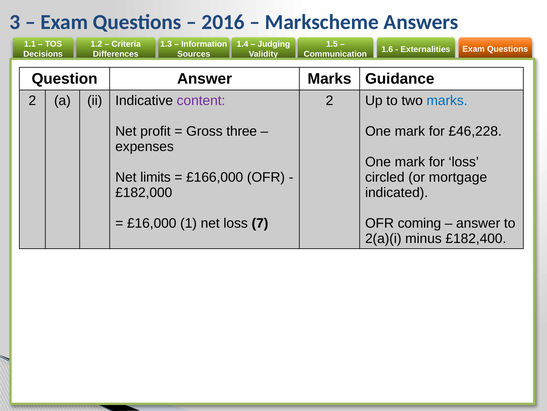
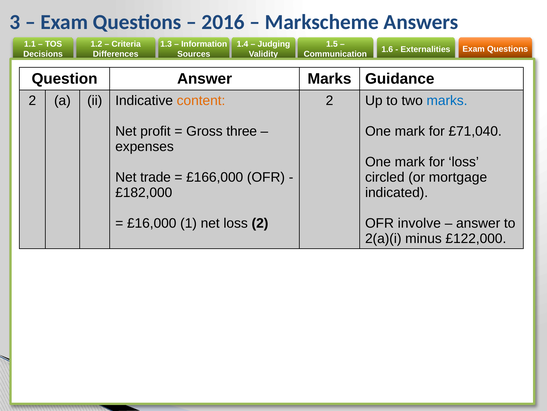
content colour: purple -> orange (201, 100)
£46,228: £46,228 -> £71,040 (475, 131)
limits: limits -> trade (156, 177)
loss 7: 7 -> 2 (260, 223)
coming: coming -> involve (419, 223)
£182,400: £182,400 -> £122,000 (476, 238)
